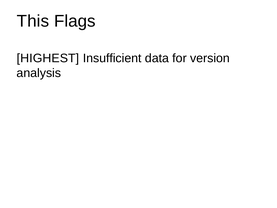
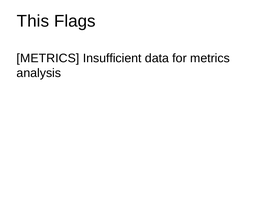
HIGHEST: HIGHEST -> METRICS (48, 58)
for version: version -> metrics (210, 58)
